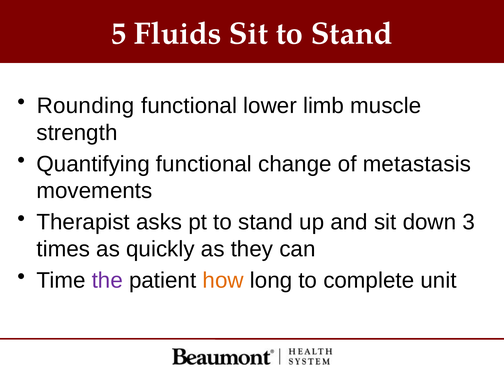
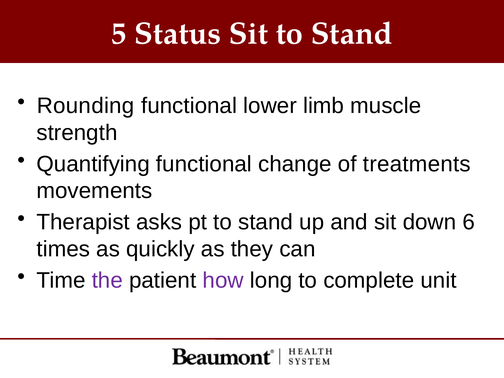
Fluids: Fluids -> Status (178, 34)
metastasis: metastasis -> treatments (417, 164)
3: 3 -> 6 (469, 222)
how colour: orange -> purple (223, 281)
